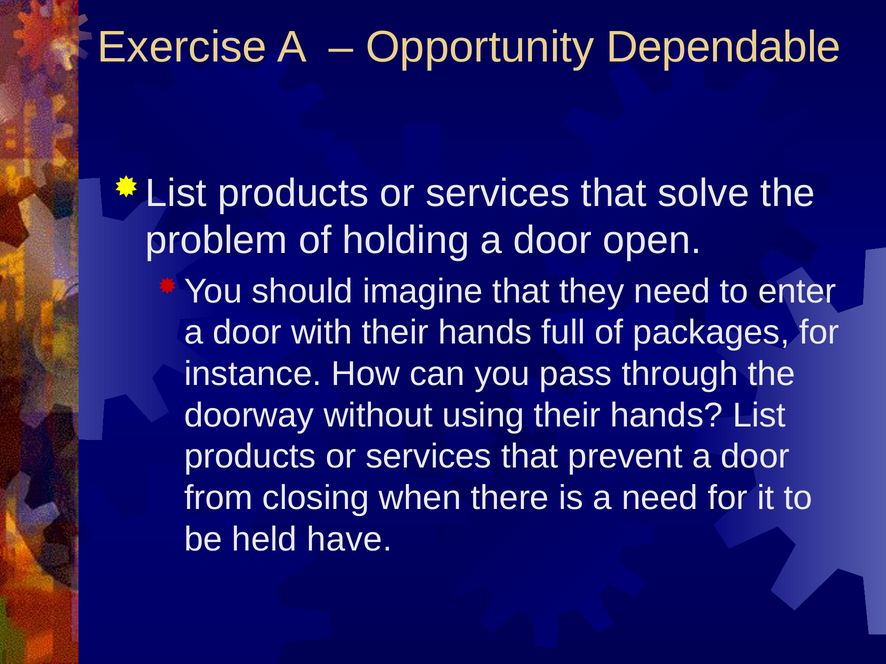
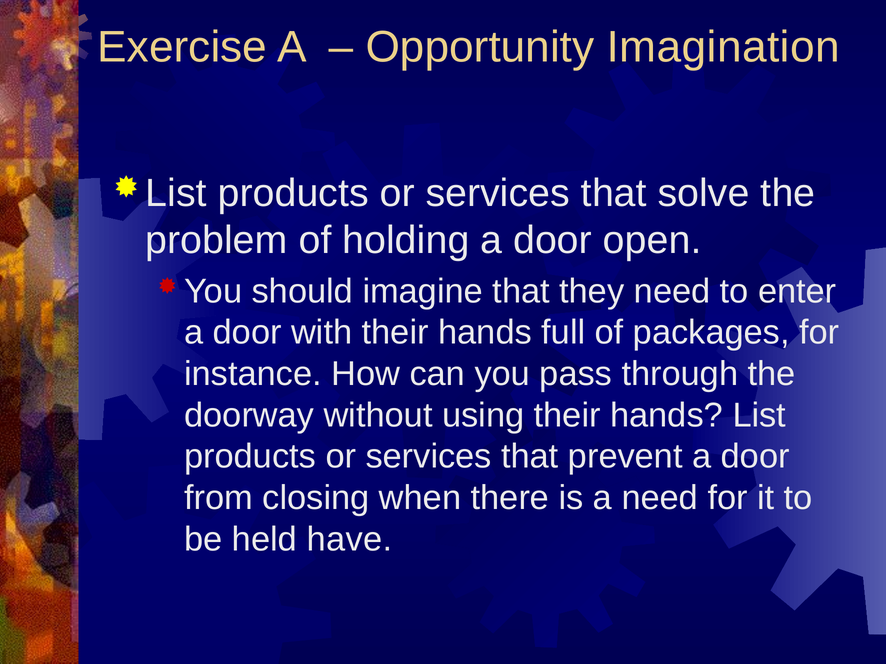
Dependable: Dependable -> Imagination (723, 47)
